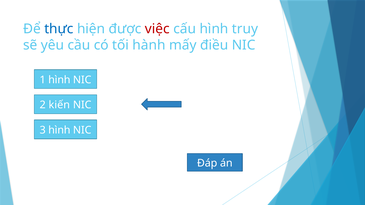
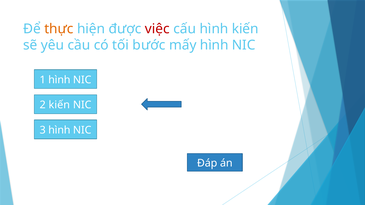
thực colour: blue -> orange (59, 29)
hình truy: truy -> kiến (245, 29)
hành: hành -> bước (149, 45)
mấy điều: điều -> hình (214, 45)
